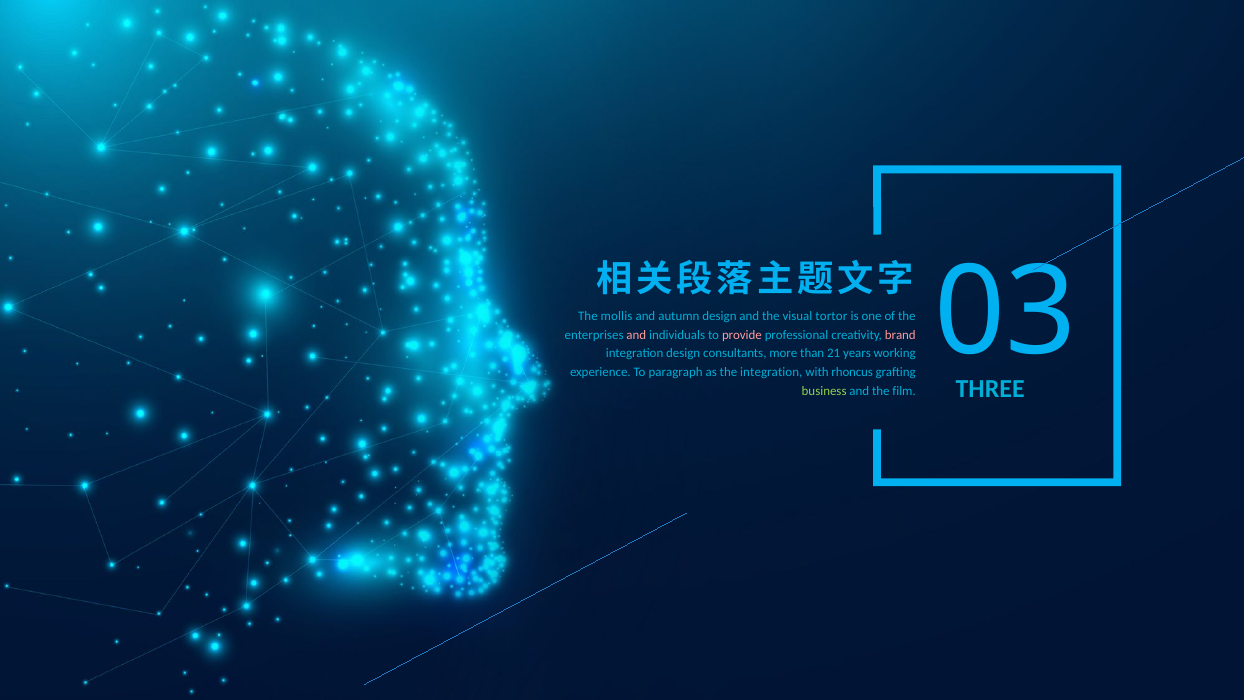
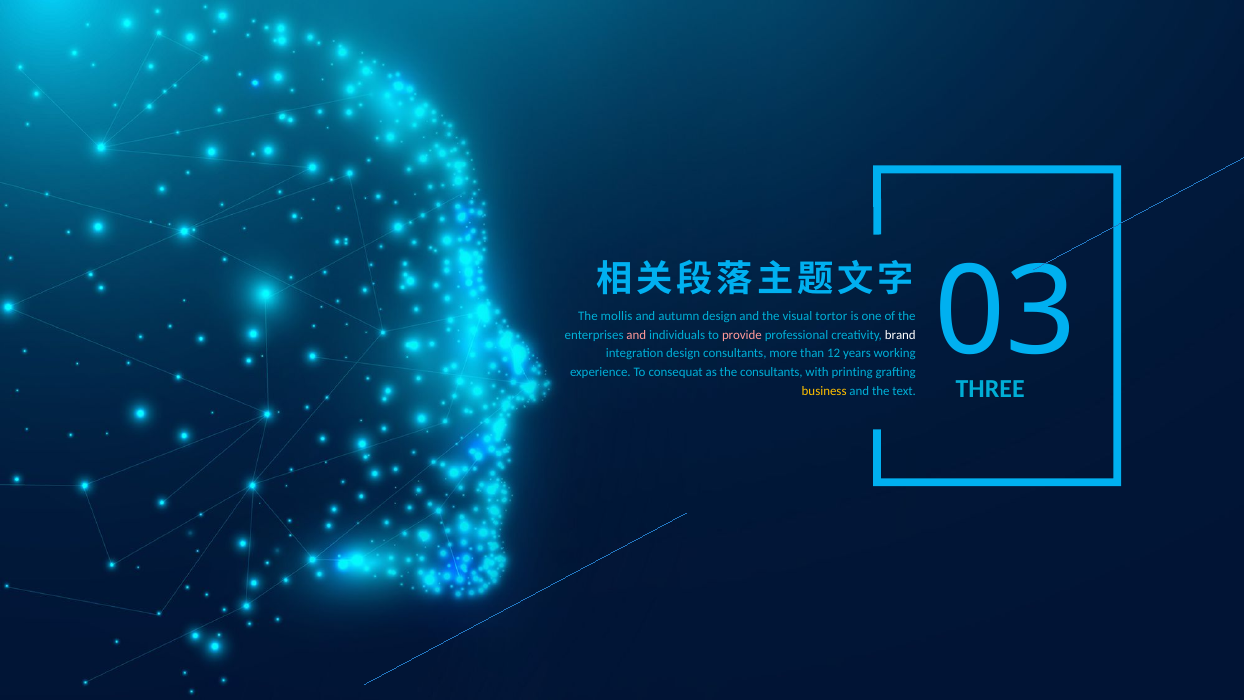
brand colour: pink -> white (900, 335)
21: 21 -> 12 (834, 353)
paragraph: paragraph -> consequat (676, 372)
the integration: integration -> consultants (771, 372)
rhoncus: rhoncus -> printing (852, 372)
business colour: light green -> yellow (824, 391)
film: film -> text (904, 391)
